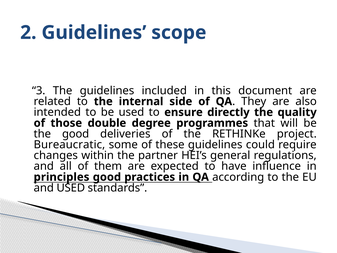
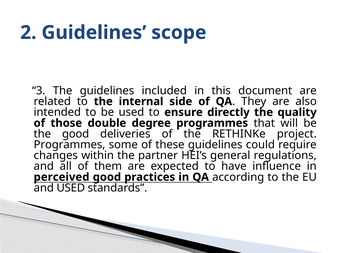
Bureaucratic: Bureaucratic -> Programmes (69, 145)
principles: principles -> perceived (62, 177)
